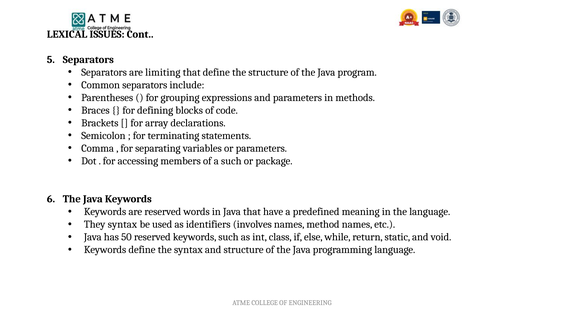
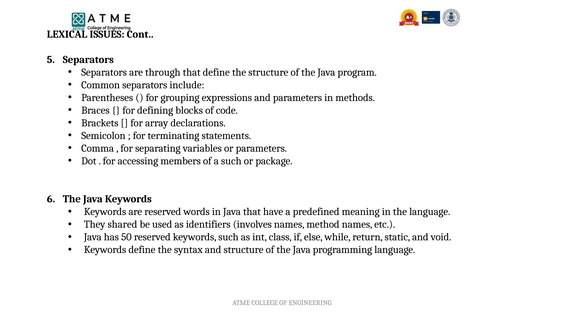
limiting: limiting -> through (163, 72)
They syntax: syntax -> shared (122, 225)
